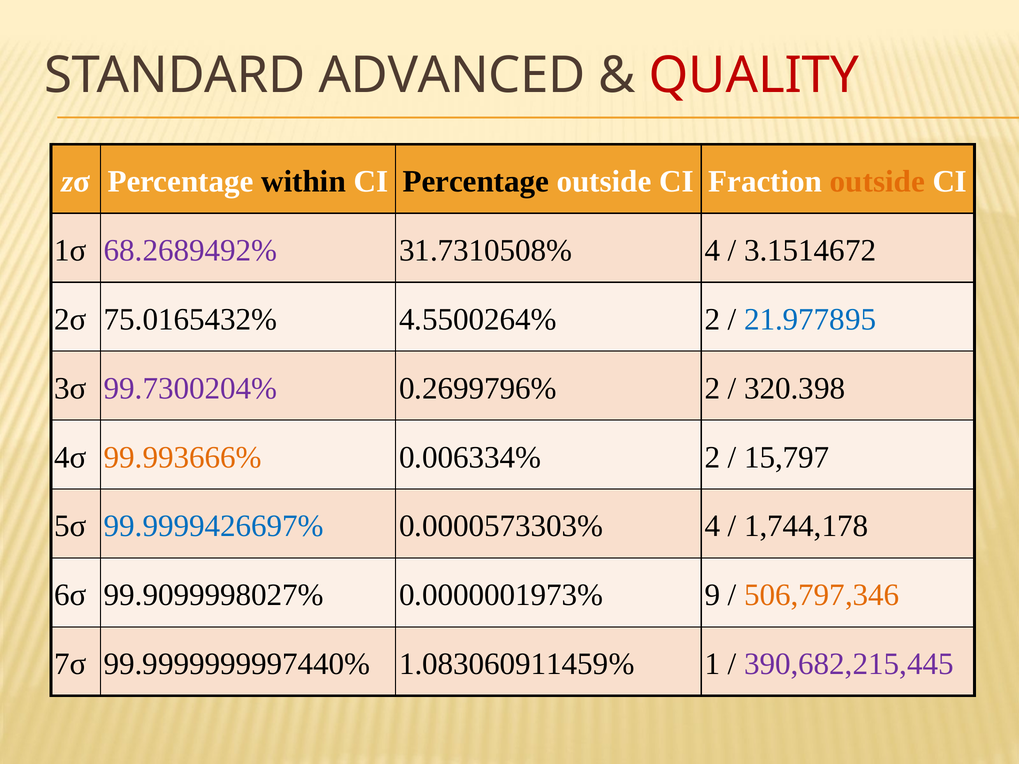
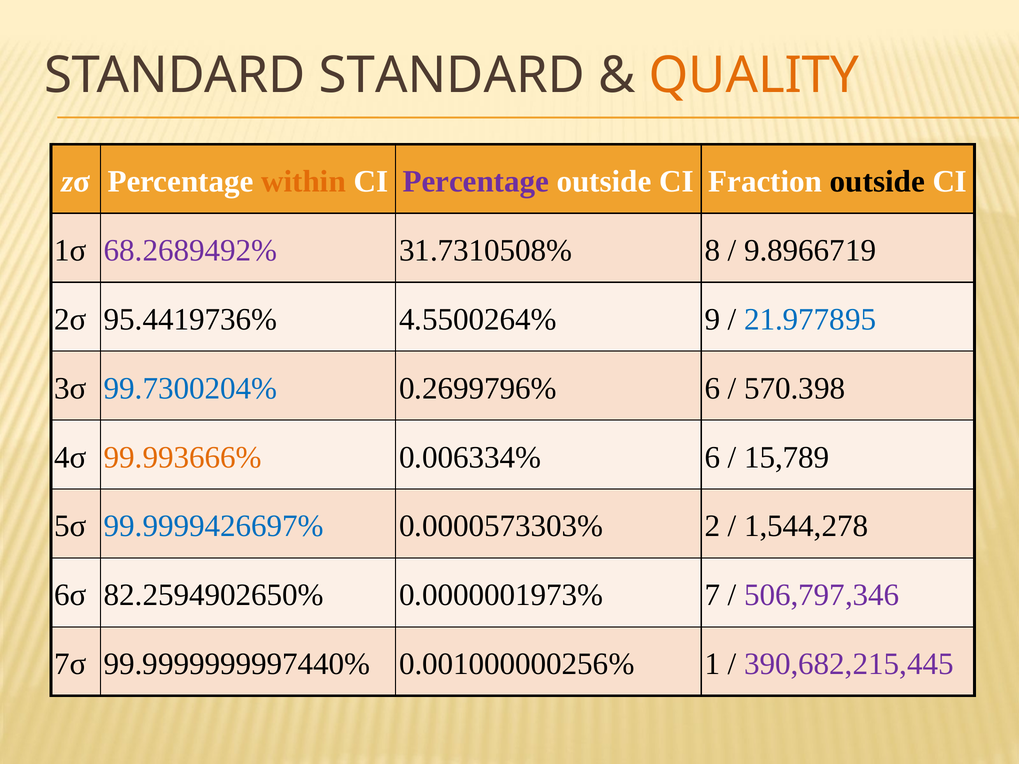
STANDARD ADVANCED: ADVANCED -> STANDARD (452, 76)
QUALITY colour: red -> orange (754, 76)
within colour: black -> orange (304, 182)
Percentage colour: black -> purple (476, 182)
outside colour: orange -> black (877, 182)
31.7310508% 4: 4 -> 8 (712, 251)
3.1514672: 3.1514672 -> 9.8966719 (810, 251)
75.0165432%: 75.0165432% -> 95.4419736% (190, 319)
4.5500264% 2: 2 -> 9 (712, 319)
99.7300204% colour: purple -> blue (190, 388)
0.2699796% 2: 2 -> 6 (712, 388)
320.398: 320.398 -> 570.398 (795, 388)
0.006334% 2: 2 -> 6 (712, 457)
15,797: 15,797 -> 15,789 (787, 457)
0.0000573303% 4: 4 -> 2 (712, 526)
1,744,178: 1,744,178 -> 1,544,278 (806, 526)
99.9099998027%: 99.9099998027% -> 82.2594902650% (214, 595)
9: 9 -> 7 (712, 595)
506,797,346 colour: orange -> purple (822, 595)
1.083060911459%: 1.083060911459% -> 0.001000000256% (517, 664)
